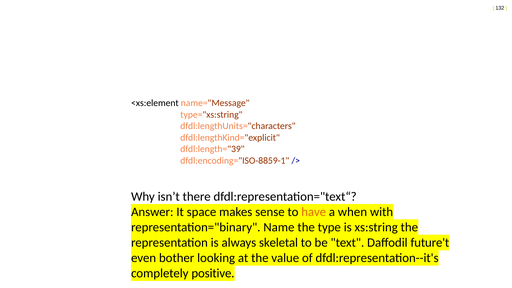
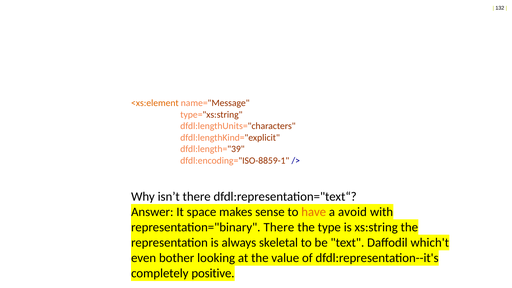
<xs:element colour: black -> orange (155, 103)
when: when -> avoid (352, 212)
representation="binary Name: Name -> There (279, 227)
future't: future't -> which't (430, 243)
